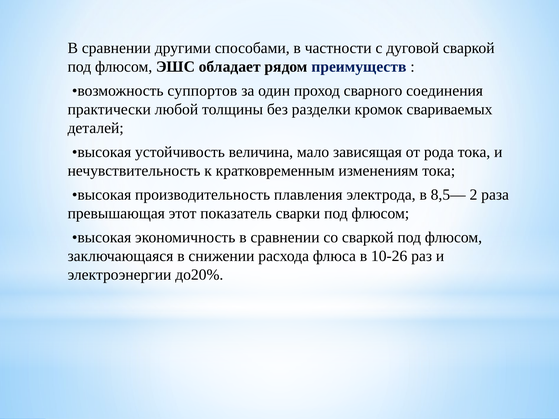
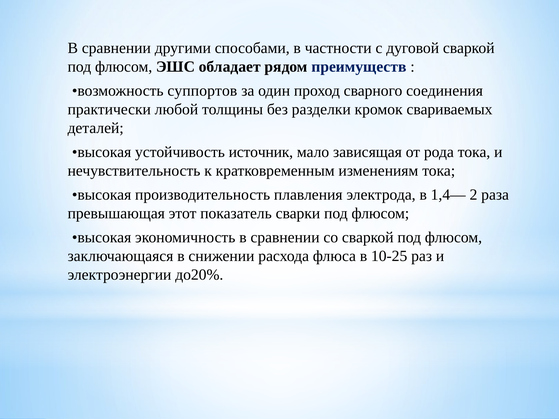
величина: величина -> источник (261, 152)
8,5—: 8,5— -> 1,4— (448, 195)
10-26: 10-26 -> 10-25 (389, 256)
